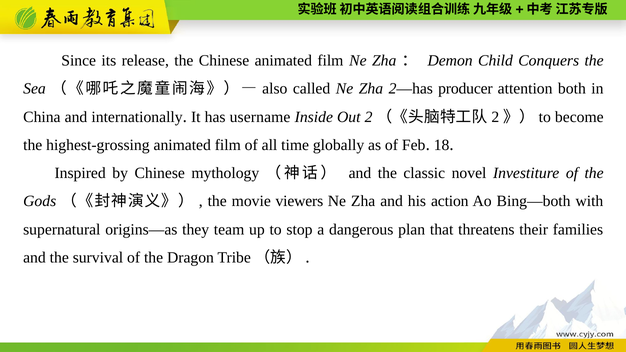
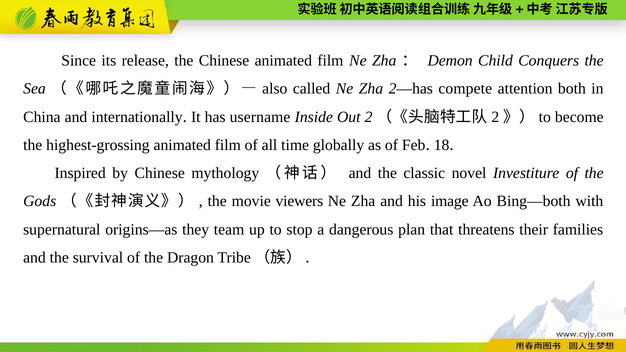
producer: producer -> compete (465, 89)
action: action -> image (450, 201)
